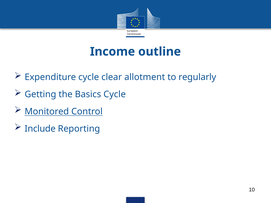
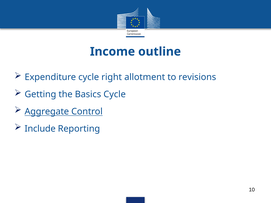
clear: clear -> right (112, 77)
regularly: regularly -> revisions (197, 77)
Monitored: Monitored -> Aggregate (47, 112)
